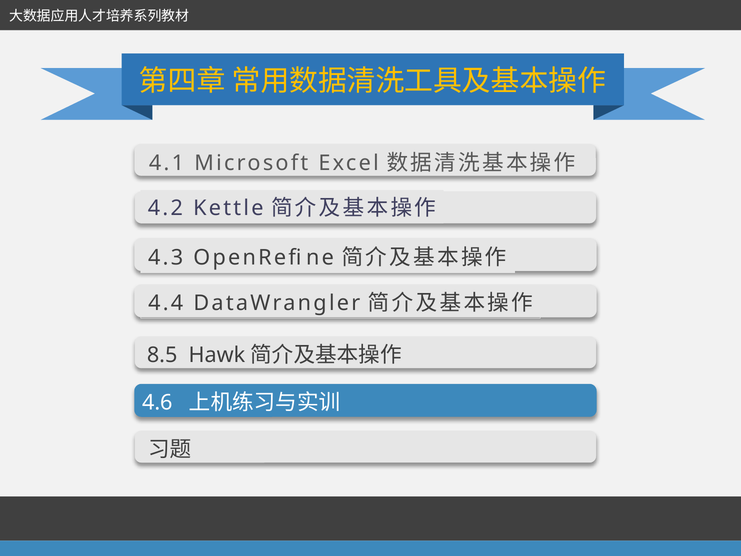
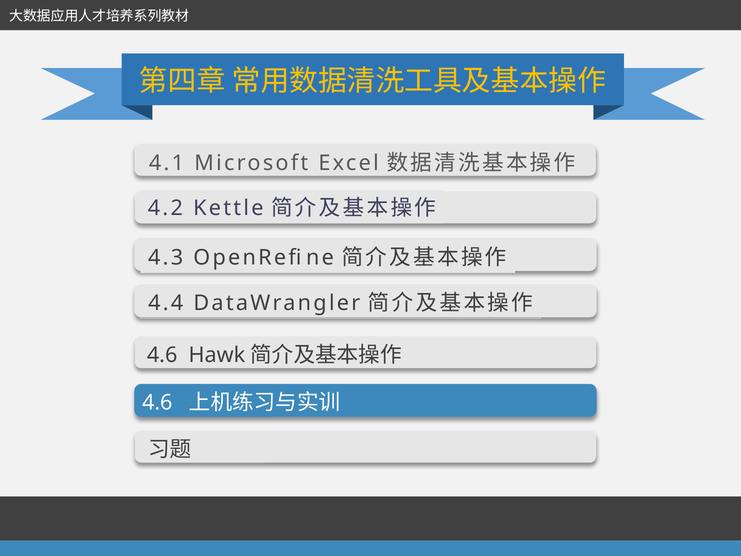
8.5: 8.5 -> 4.6 (162, 355)
